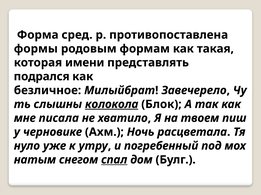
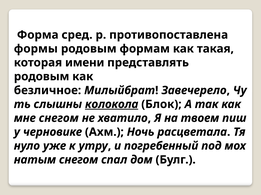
подрался: подрался -> родовым (42, 77)
мне писала: писала -> снегом (59, 119)
спал underline: present -> none (114, 160)
